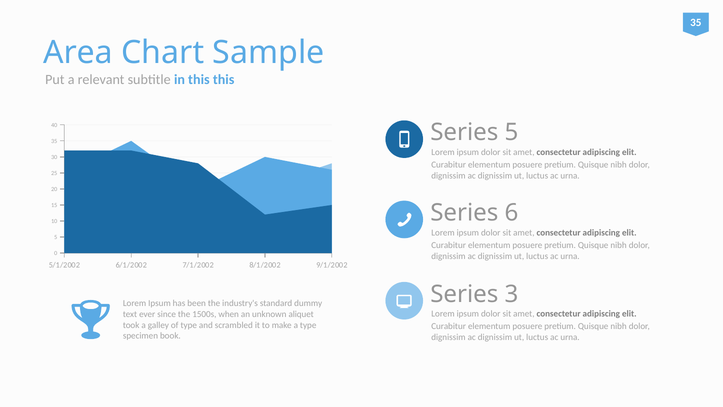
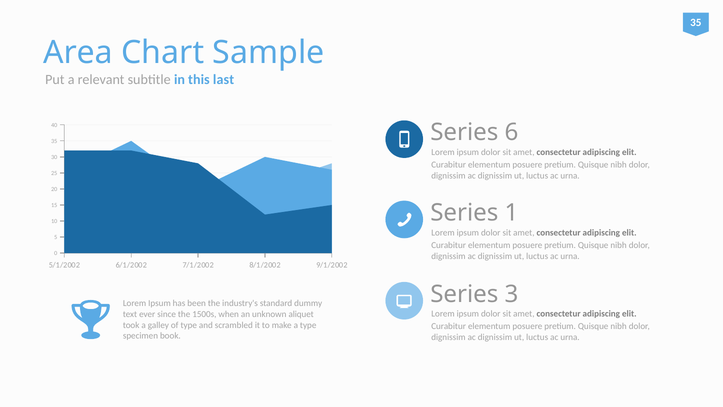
this this: this -> last (224, 79)
Series 5: 5 -> 6 (511, 132)
6: 6 -> 1 (511, 213)
